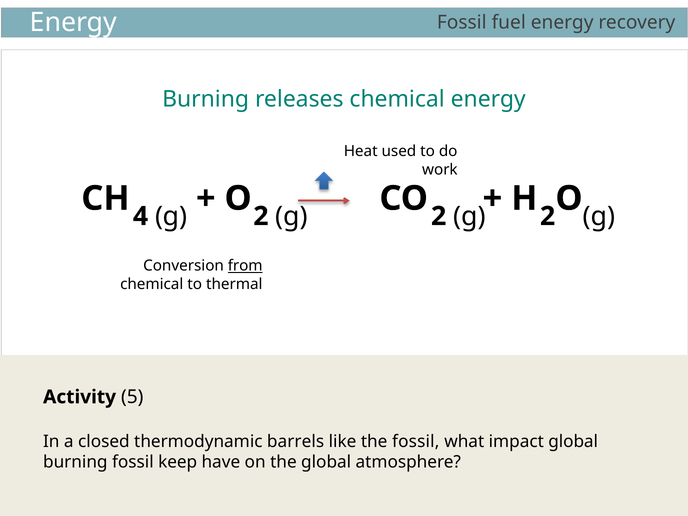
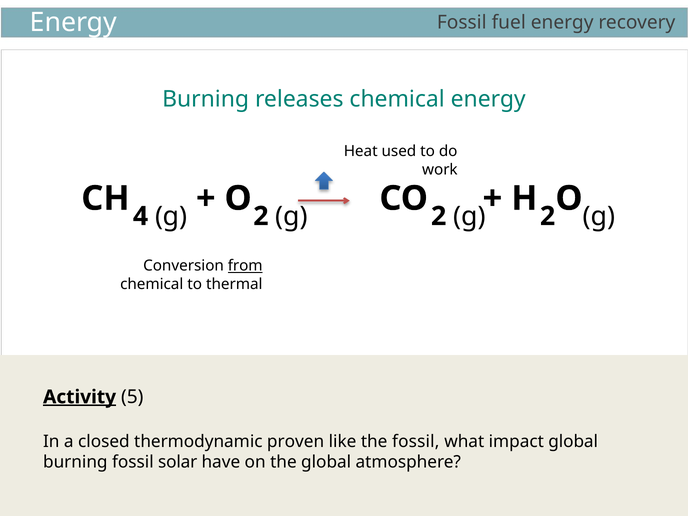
Activity underline: none -> present (80, 397)
barrels: barrels -> proven (296, 442)
keep: keep -> solar (178, 462)
